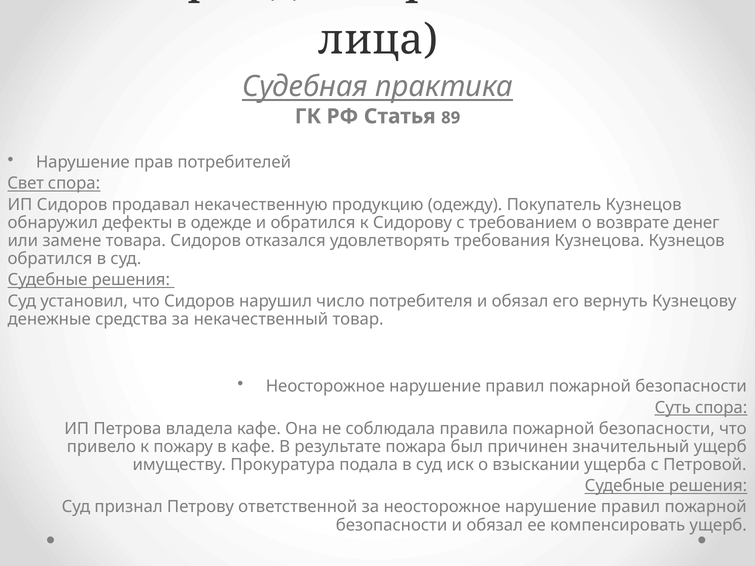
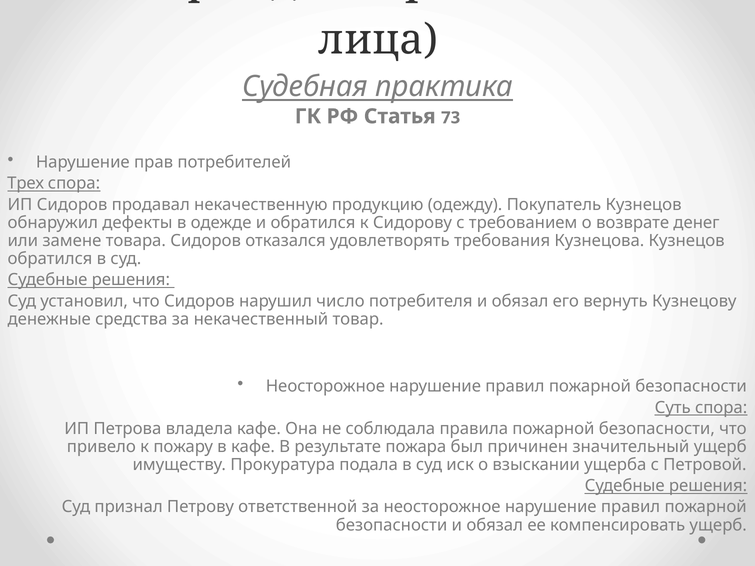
89: 89 -> 73 (451, 118)
Свет: Свет -> Трех (26, 183)
